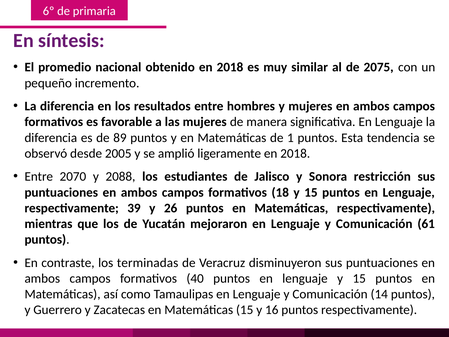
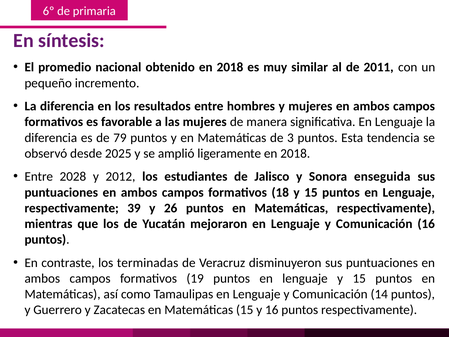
2075: 2075 -> 2011 (379, 67)
89: 89 -> 79 (120, 138)
1: 1 -> 3 (290, 138)
2005: 2005 -> 2025 (118, 153)
2070: 2070 -> 2028 (73, 177)
2088: 2088 -> 2012 (120, 177)
restricción: restricción -> enseguida (382, 177)
Comunicación 61: 61 -> 16 (426, 224)
40: 40 -> 19 (195, 278)
